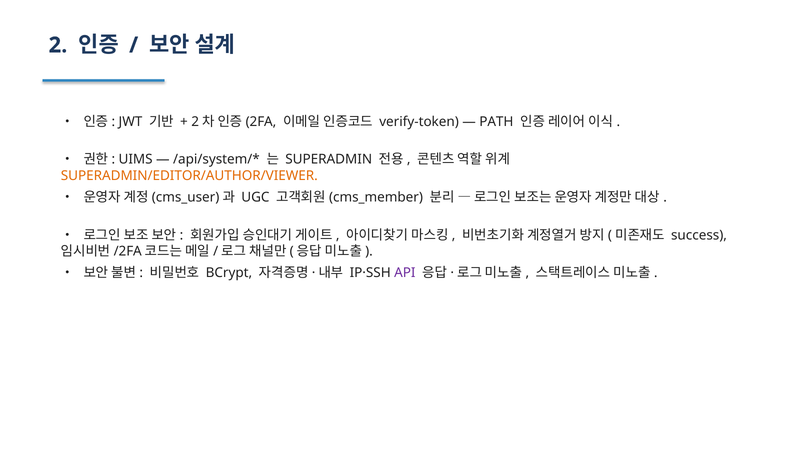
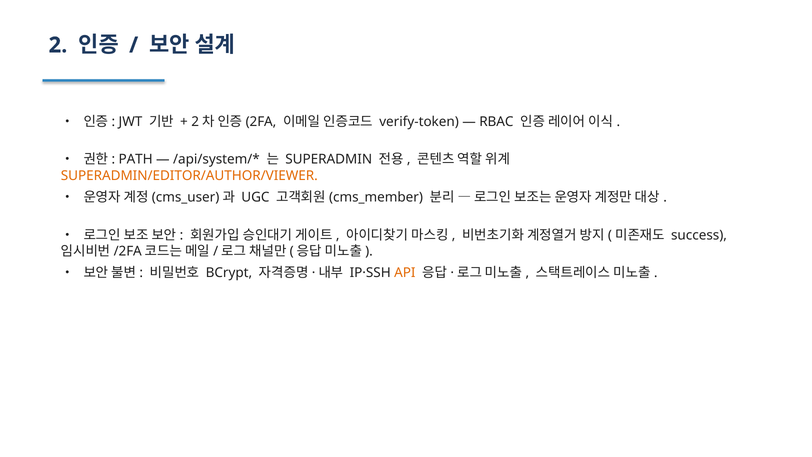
PATH: PATH -> RBAC (496, 122)
UIMS: UIMS -> PATH (136, 159)
API colour: purple -> orange (405, 273)
